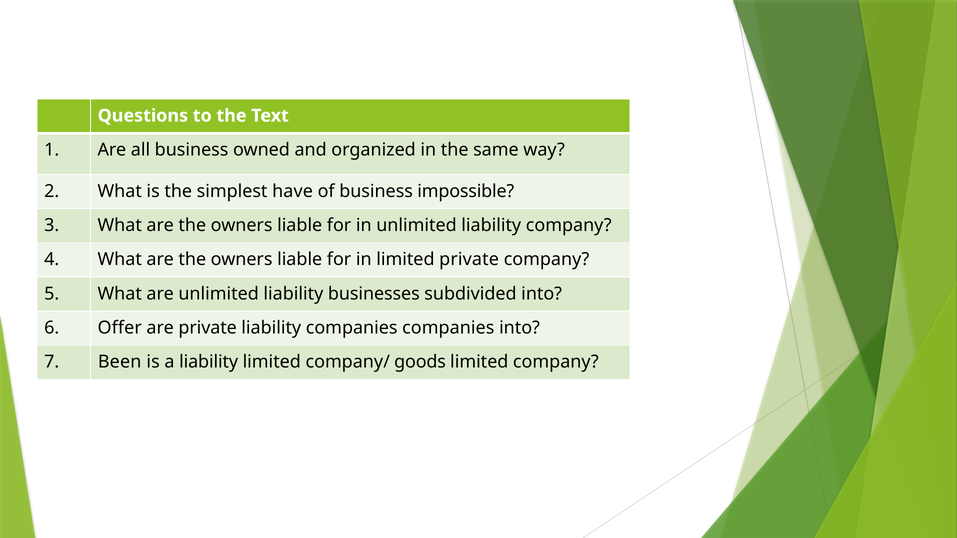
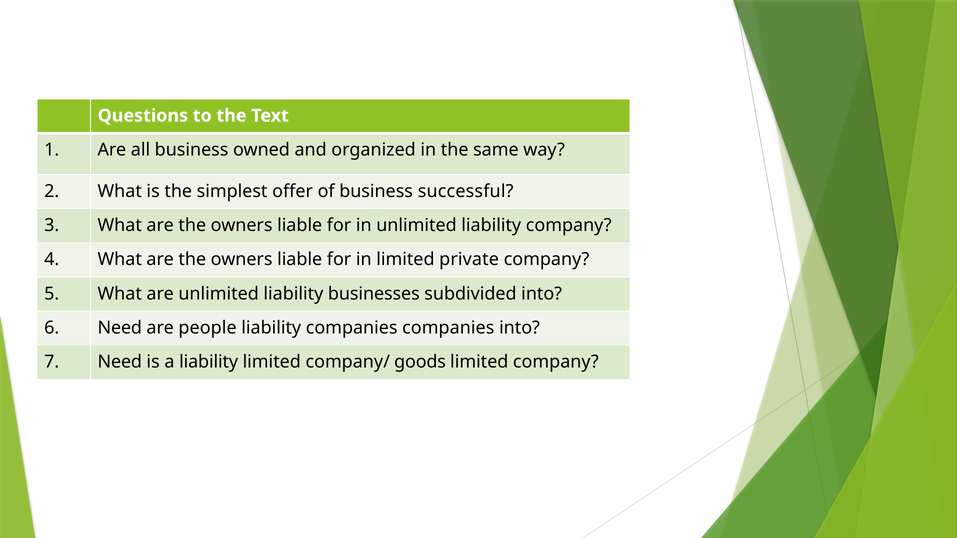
have: have -> offer (293, 191)
impossible: impossible -> successful (466, 191)
6 Offer: Offer -> Need (120, 328)
are private: private -> people (208, 328)
7 Been: Been -> Need (120, 362)
